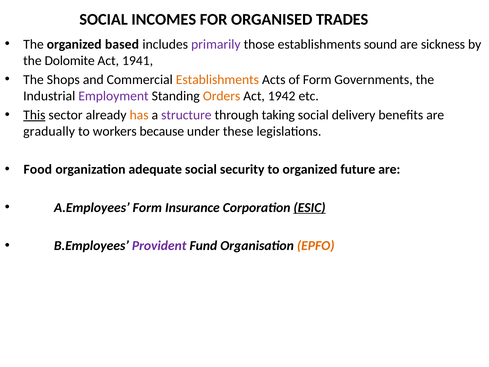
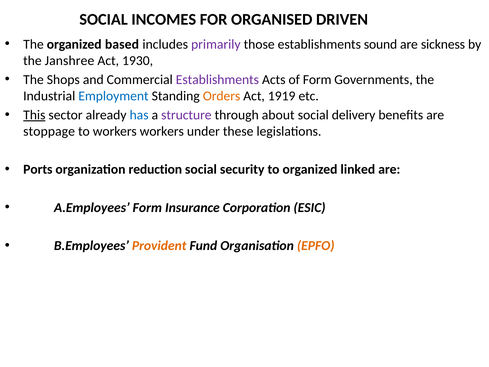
TRADES: TRADES -> DRIVEN (342, 19)
Dolomite: Dolomite -> Janshree (70, 60)
1941: 1941 -> 1930 (138, 60)
Establishments colour: orange -> purple (217, 80)
Employment colour: purple -> blue (113, 96)
1942: 1942 -> 1919 (282, 96)
has colour: orange -> blue (139, 115)
taking: taking -> about (278, 115)
gradually: gradually -> stoppage (49, 131)
workers because: because -> workers (162, 131)
Food: Food -> Ports (38, 169)
adequate: adequate -> reduction (155, 169)
future: future -> linked (358, 169)
ESIC underline: present -> none (310, 207)
Provident colour: purple -> orange (159, 245)
